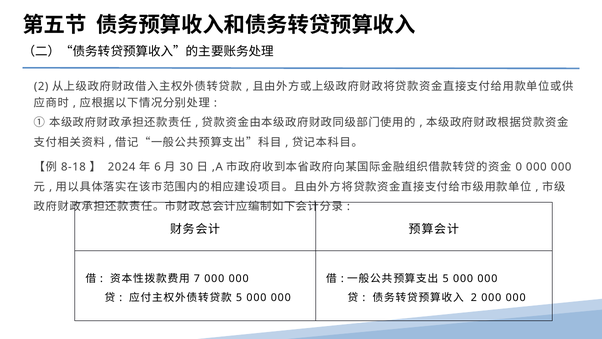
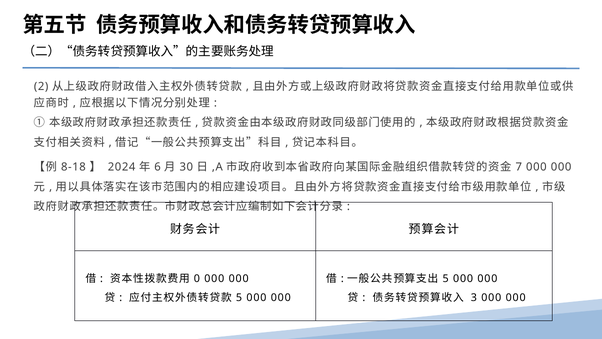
0: 0 -> 7 (519, 167)
7: 7 -> 0 (197, 279)
2: 2 -> 3 (474, 297)
